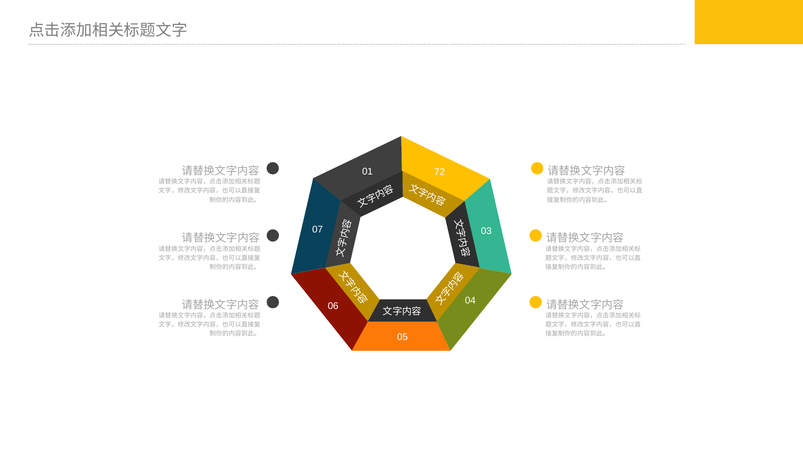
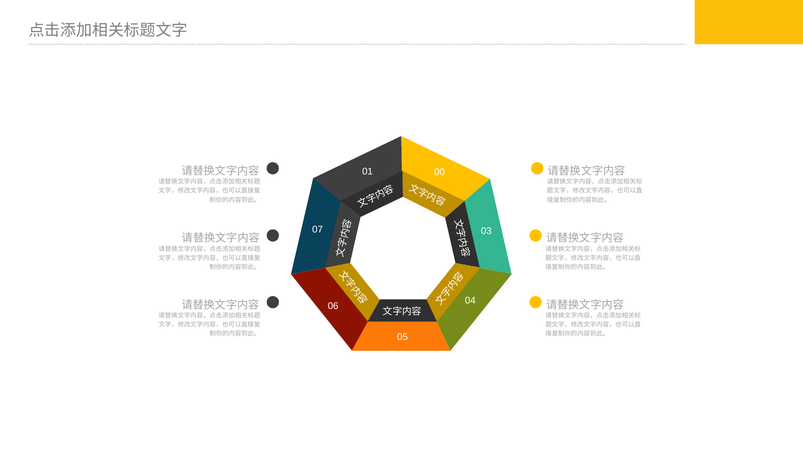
72: 72 -> 00 (440, 172)
